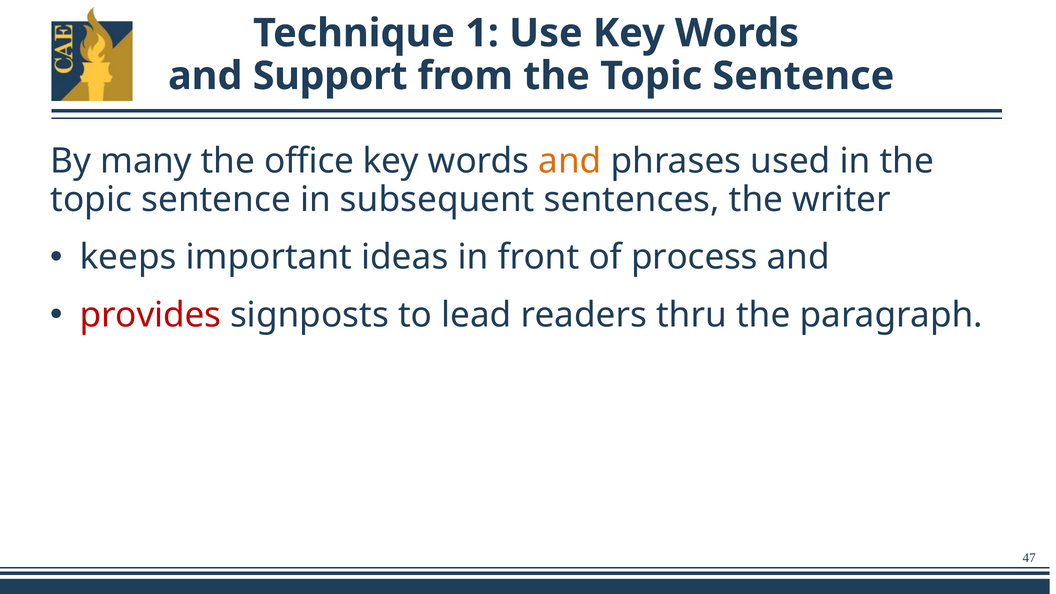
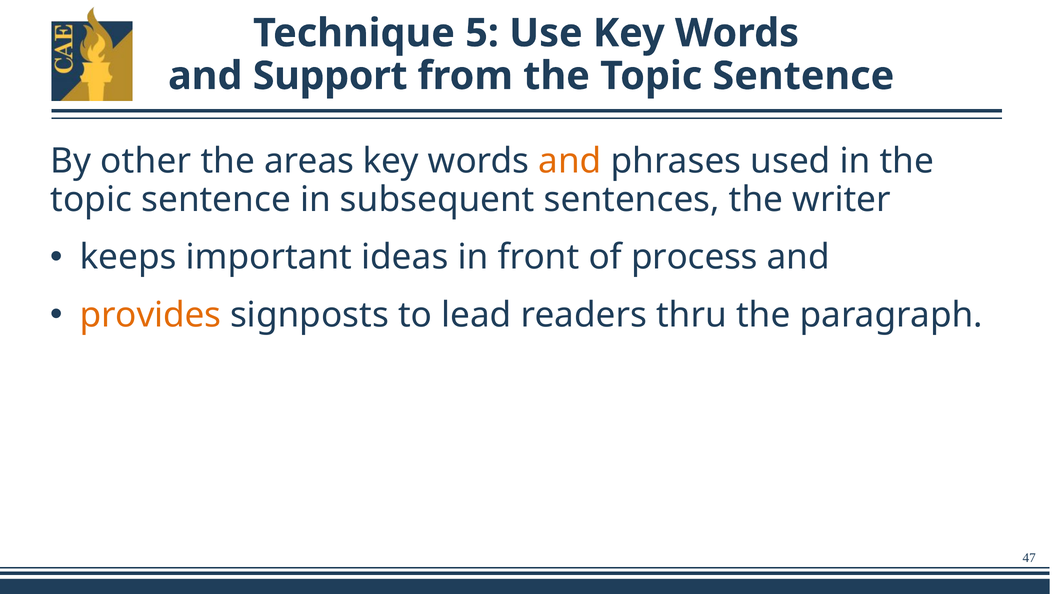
1: 1 -> 5 (482, 33)
many: many -> other (146, 161)
office: office -> areas (309, 161)
provides colour: red -> orange (150, 315)
